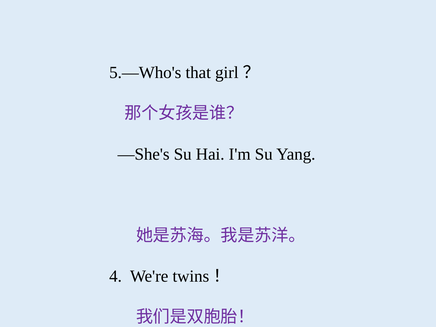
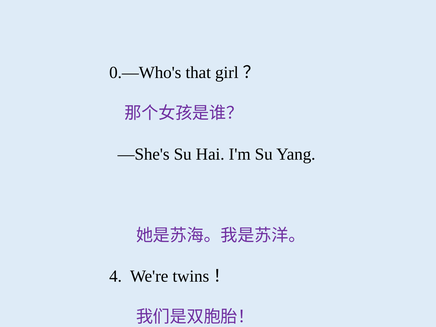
5.—Who's: 5.—Who's -> 0.—Who's (145, 73)
